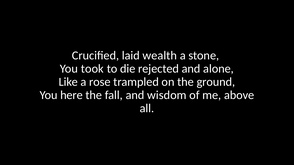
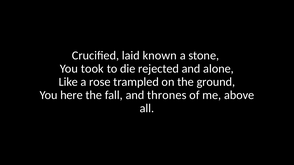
wealth: wealth -> known (160, 56)
wisdom: wisdom -> thrones (167, 95)
